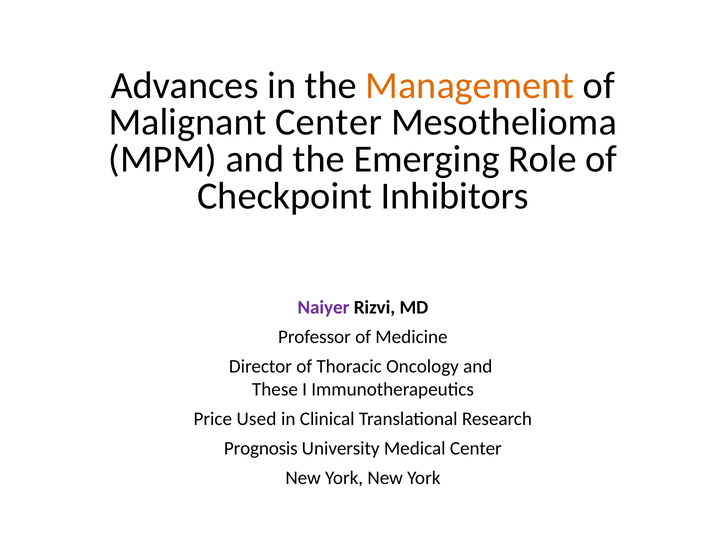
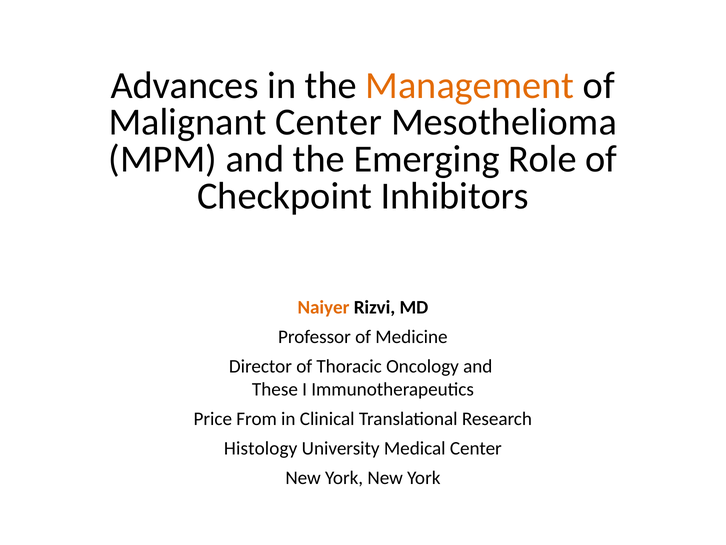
Naiyer colour: purple -> orange (324, 307)
Used: Used -> From (257, 418)
Prognosis: Prognosis -> Histology (261, 448)
